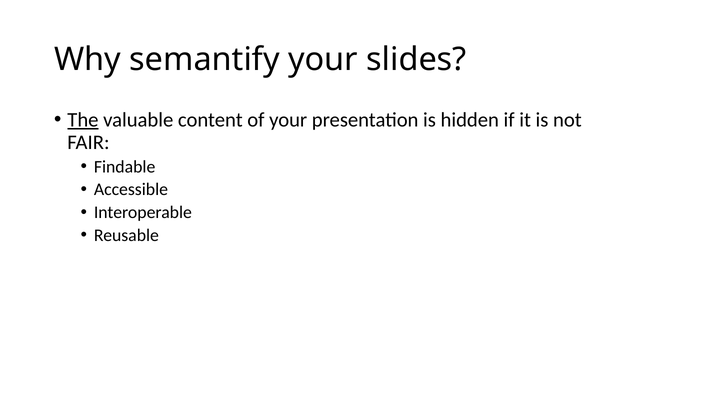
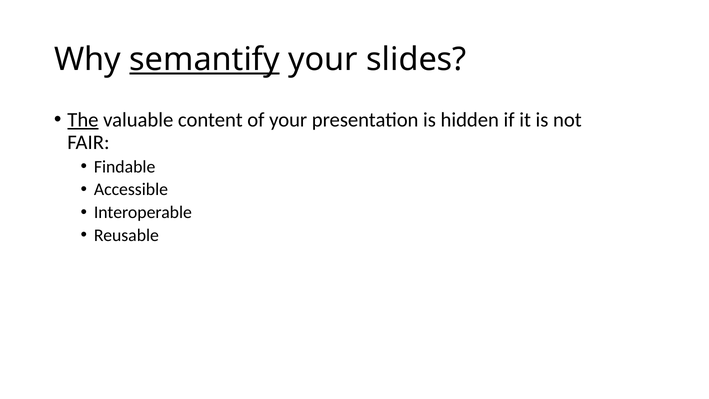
semantify underline: none -> present (205, 60)
